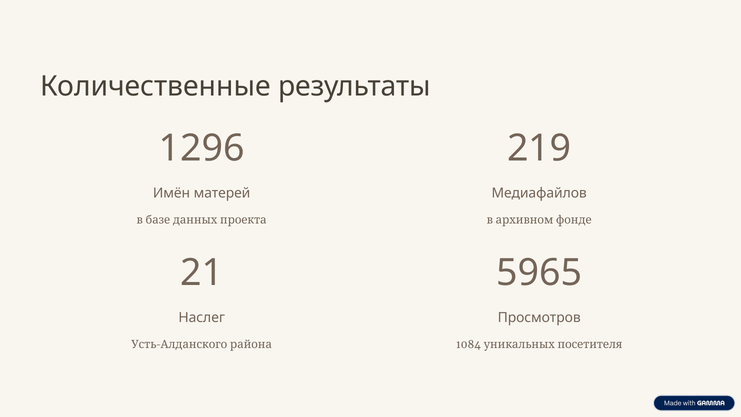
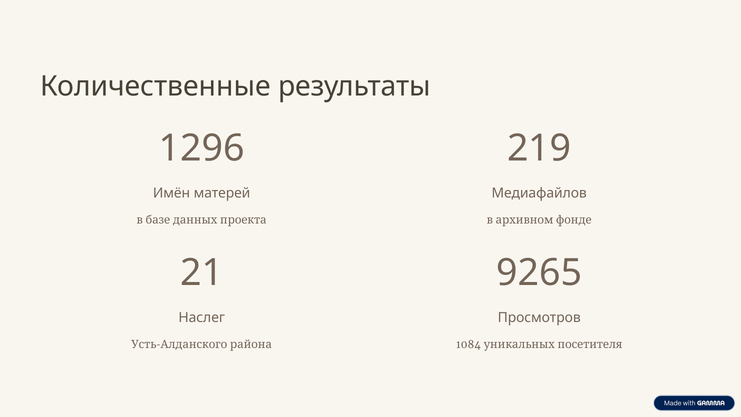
5965: 5965 -> 9265 (539, 273)
